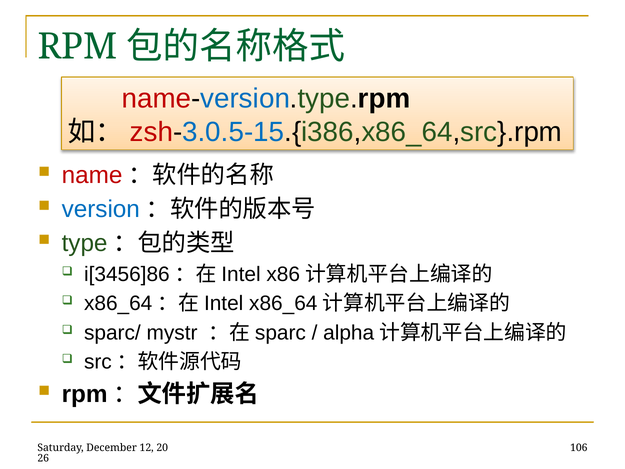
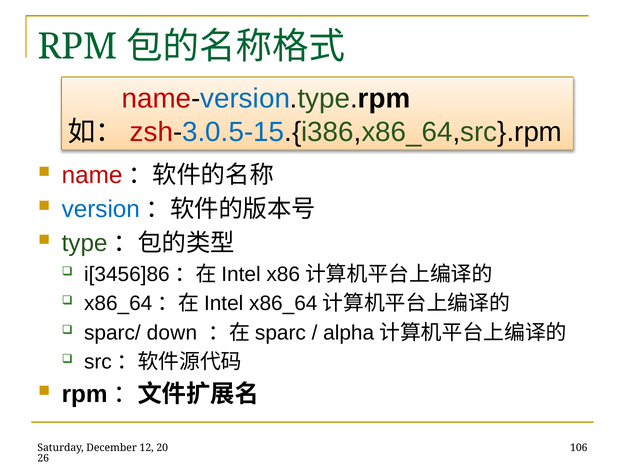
mystr: mystr -> down (172, 332)
